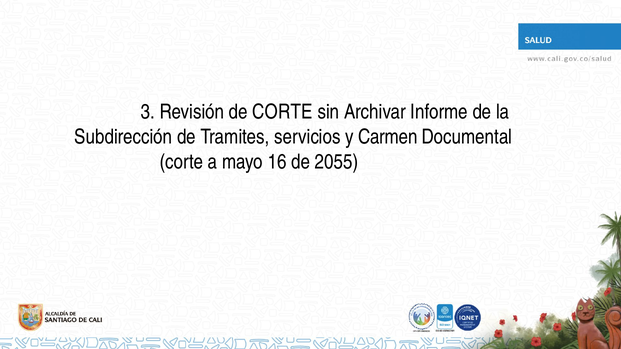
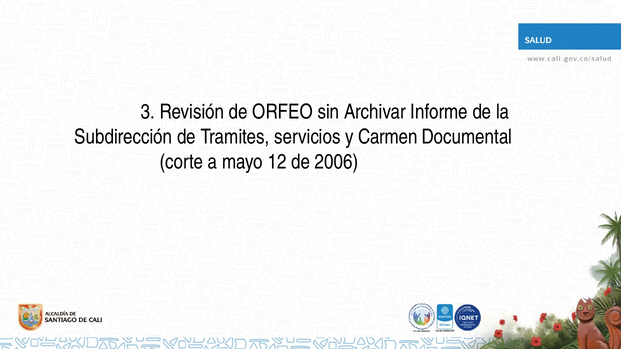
de CORTE: CORTE -> ORFEO (283, 112)
16: 16 -> 12 (277, 162)
2055: 2055 -> 2006 (336, 162)
